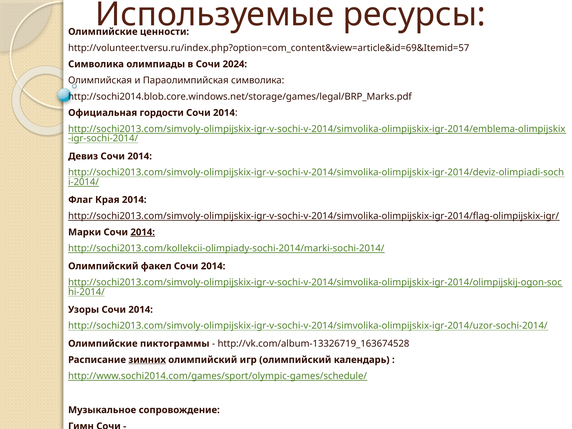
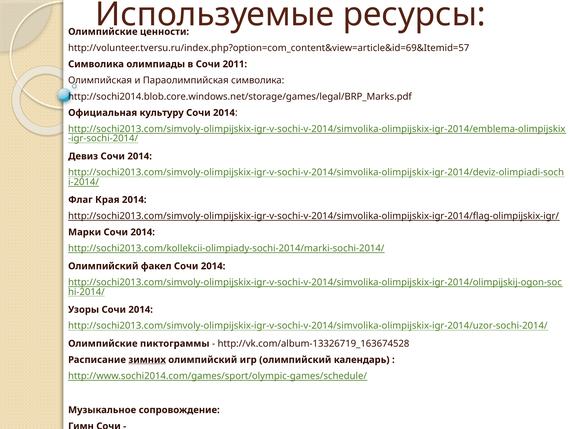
2024: 2024 -> 2011 (235, 64)
гордости: гордости -> культуру (162, 113)
2014 underline: present -> none (143, 232)
